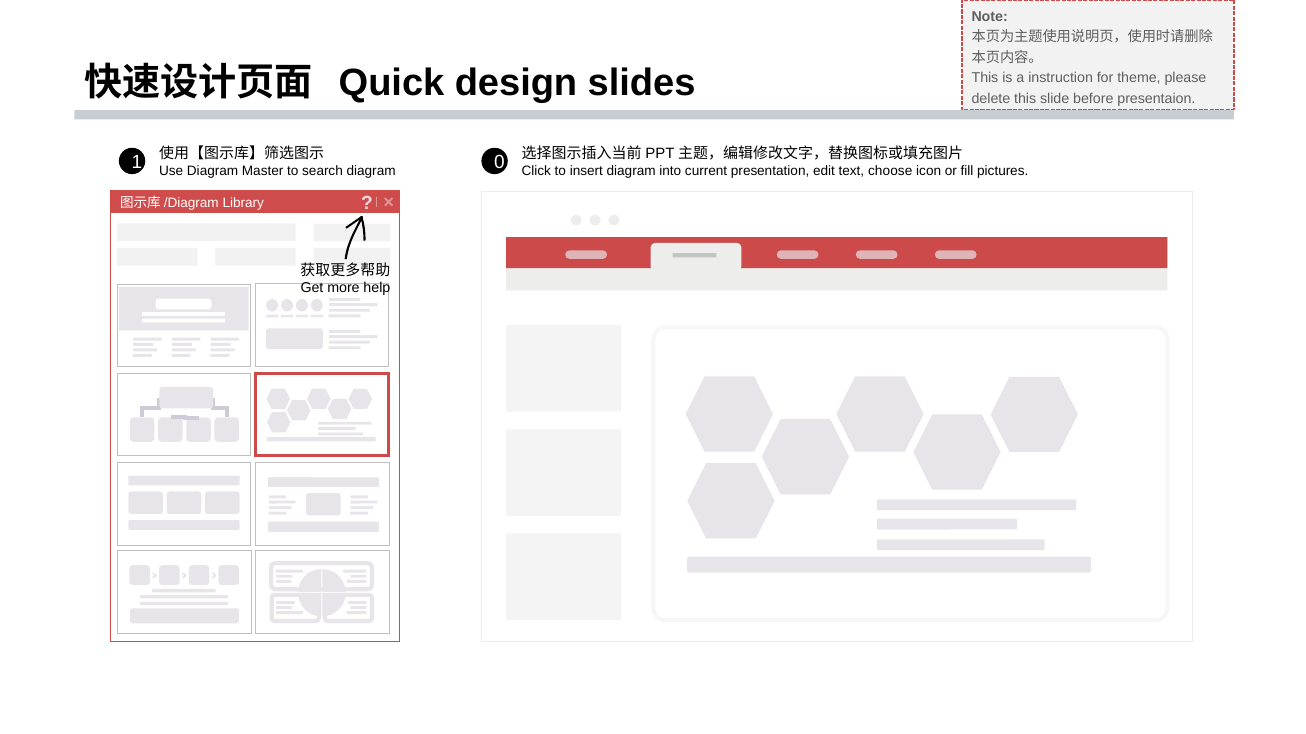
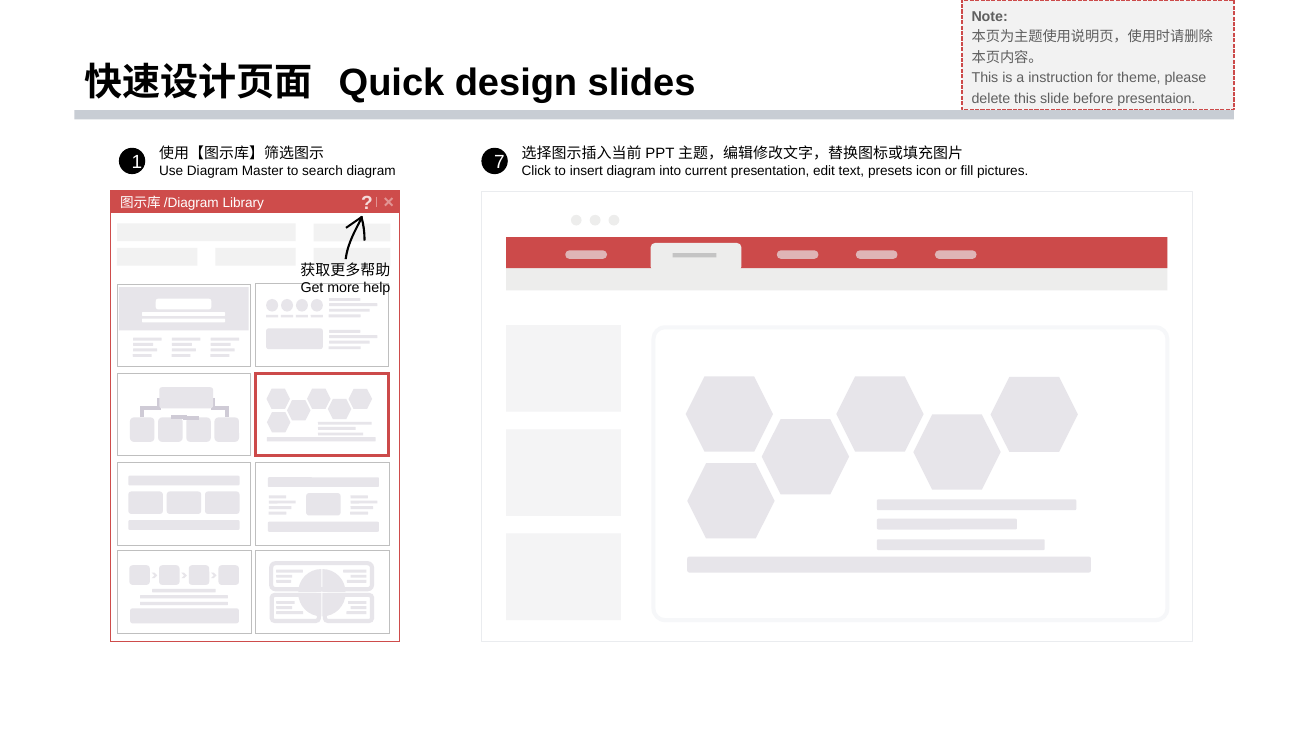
0: 0 -> 7 (500, 162)
choose: choose -> presets (890, 171)
